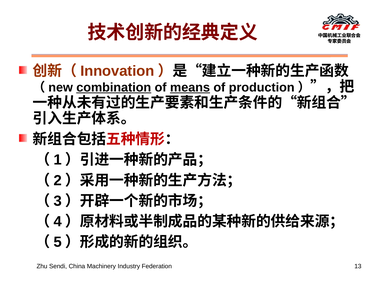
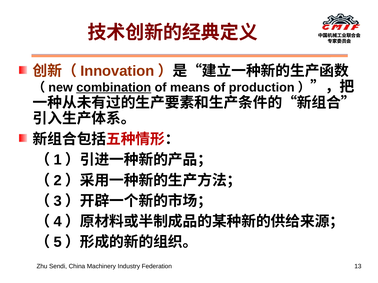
means underline: present -> none (190, 88)
